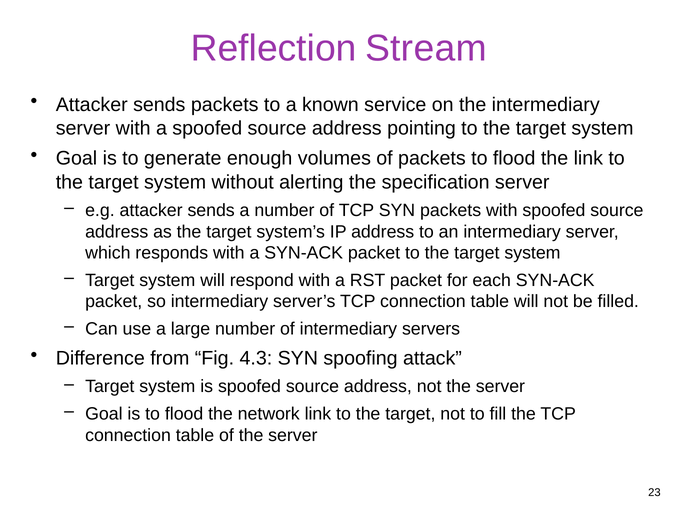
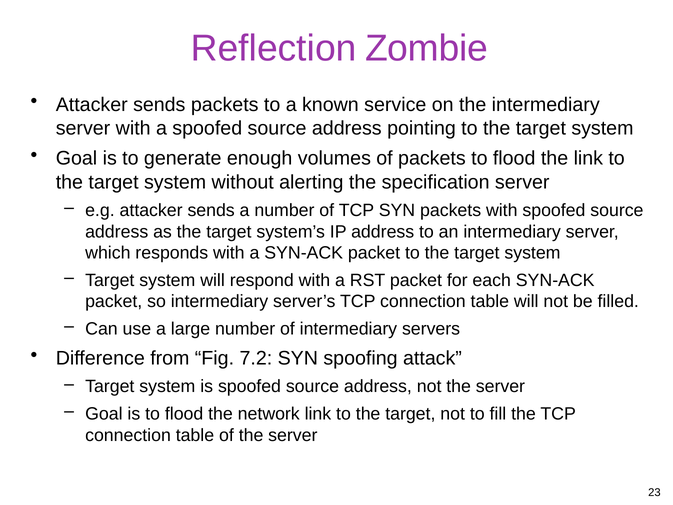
Stream: Stream -> Zombie (426, 48)
4.3: 4.3 -> 7.2 (256, 358)
